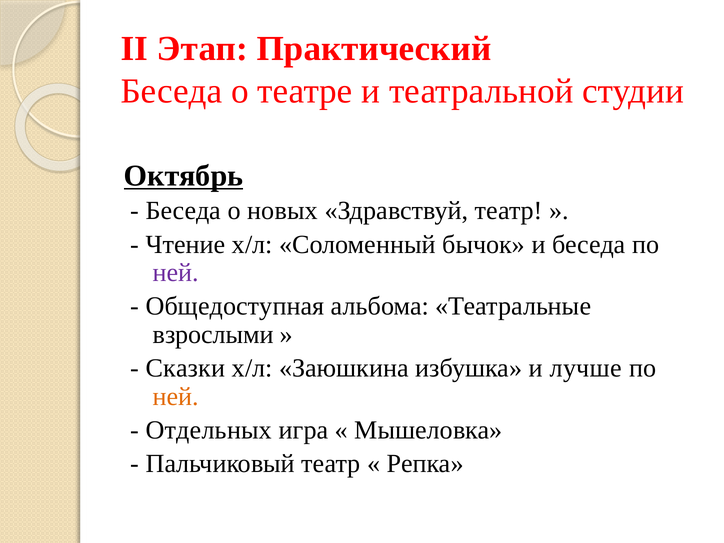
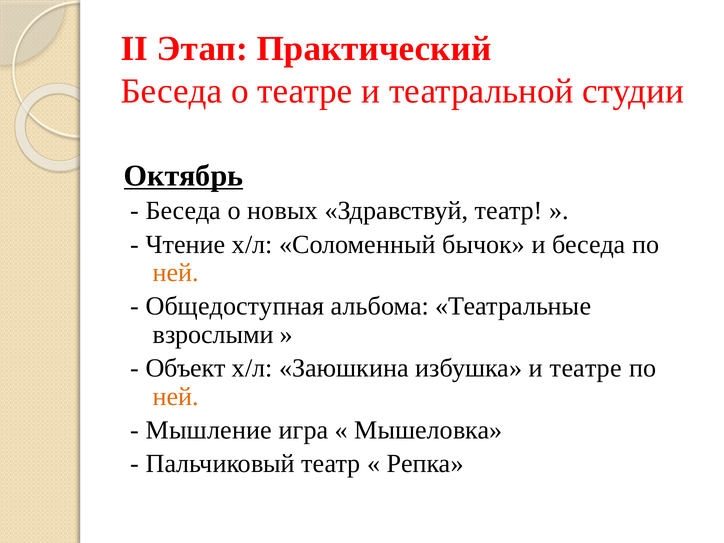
ней colour: purple -> orange (176, 273)
Сказки: Сказки -> Объект (186, 368)
и лучше: лучше -> театре (586, 368)
Отдельных: Отдельных -> Мышление (209, 430)
